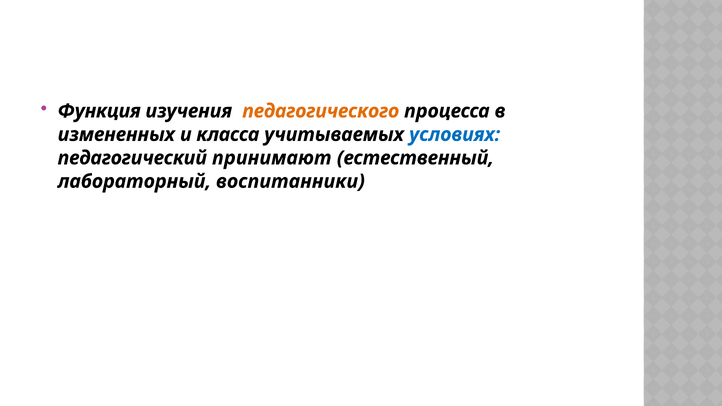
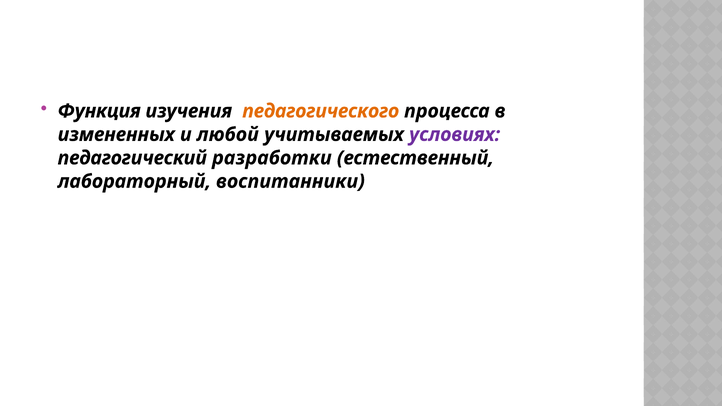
класса: класса -> любой (228, 135)
условиях colour: blue -> purple (455, 135)
принимают: принимают -> разработки (272, 158)
